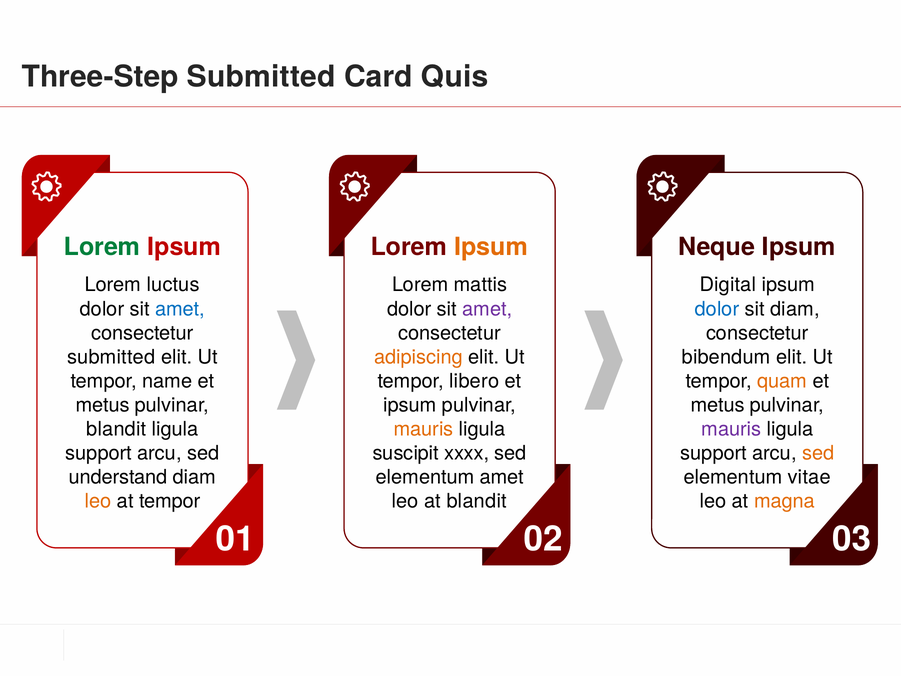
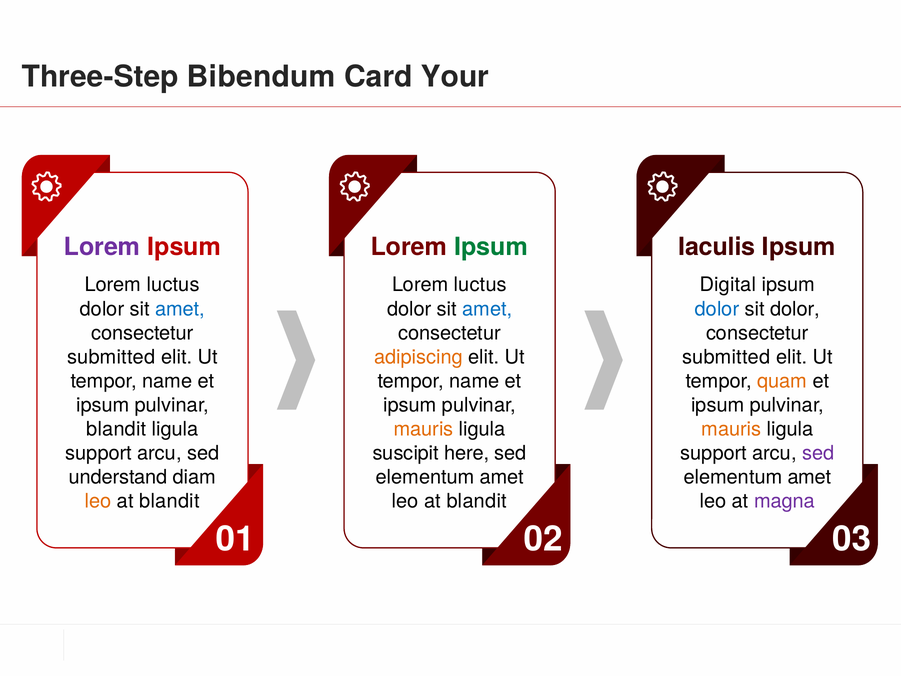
Three-Step Submitted: Submitted -> Bibendum (261, 77)
Quis: Quis -> Your (455, 77)
Lorem colour: green -> purple (102, 247)
Ipsum colour: orange -> green (491, 247)
Neque: Neque -> Iaculis (717, 247)
mattis: mattis -> luctus (480, 285)
amet colour: purple -> blue (487, 309)
sit diam: diam -> dolor (795, 309)
bibendum: bibendum -> submitted (726, 357)
libero: libero -> name (474, 381)
metus: metus -> ipsum (103, 405)
metus: metus -> ipsum (718, 405)
mauris colour: purple -> orange (731, 429)
xxxx: xxxx -> here (467, 453)
sed colour: orange -> purple (818, 453)
vitae: vitae -> amet (810, 477)
tempor: tempor -> blandit (170, 501)
magna colour: orange -> purple (785, 501)
